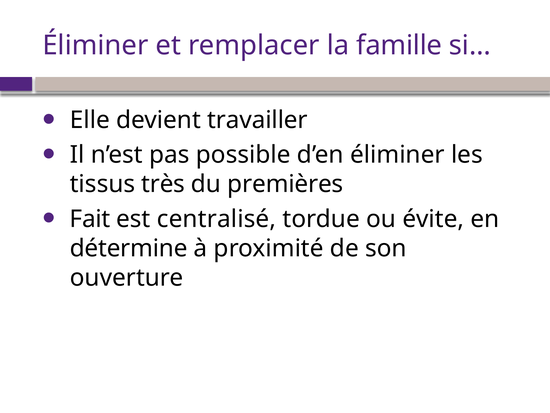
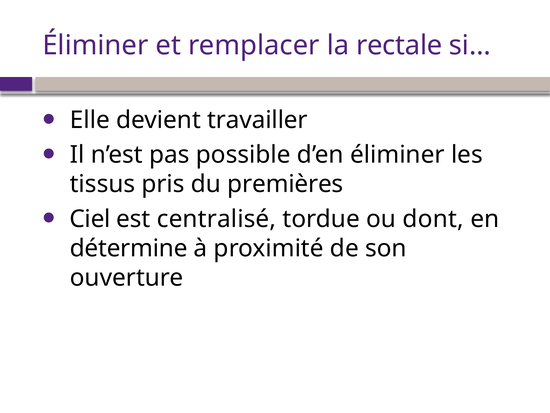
famille: famille -> rectale (399, 45)
très: très -> pris (163, 184)
Fait: Fait -> Ciel (90, 219)
évite: évite -> dont (433, 219)
